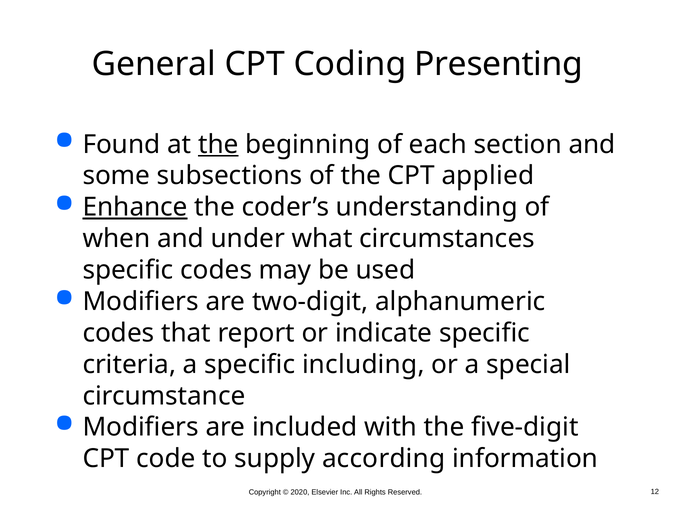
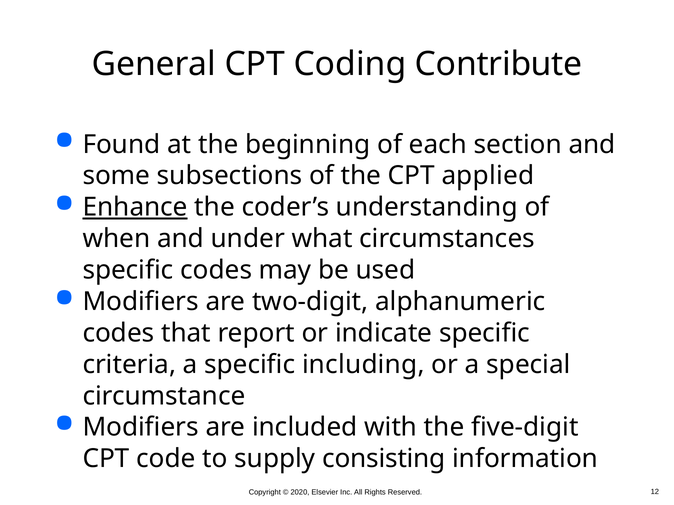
Presenting: Presenting -> Contribute (499, 64)
the underline: present -> none (218, 145)
according: according -> consisting (384, 459)
